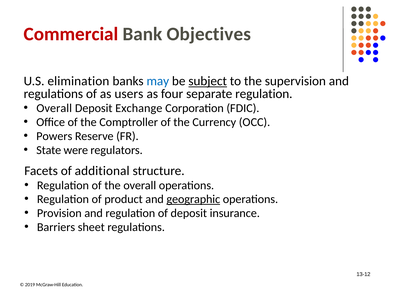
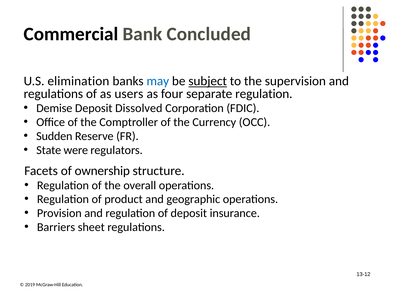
Commercial colour: red -> black (71, 34)
Objectives: Objectives -> Concluded (209, 34)
Overall: Overall -> Demise (54, 108)
Exchange: Exchange -> Dissolved (139, 108)
Powers: Powers -> Sudden (54, 136)
additional: additional -> ownership (102, 171)
geographic underline: present -> none (193, 200)
